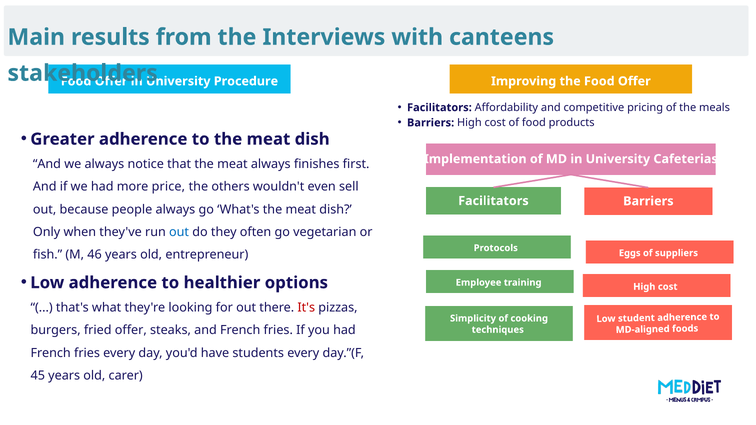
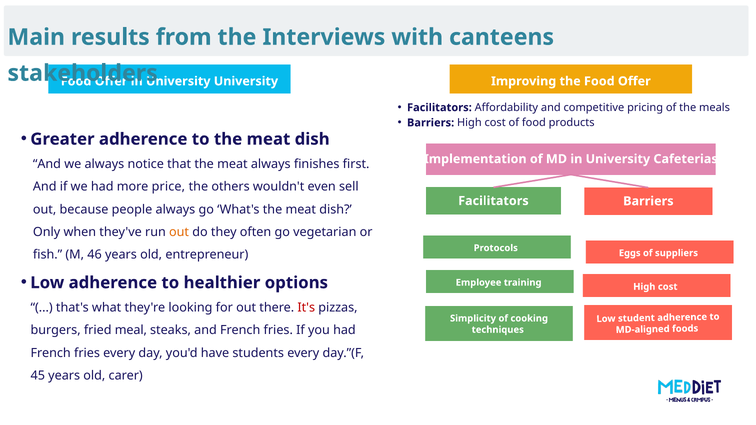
University Procedure: Procedure -> University (246, 81)
out colour: blue -> orange (179, 232)
fried offer: offer -> meal (131, 330)
